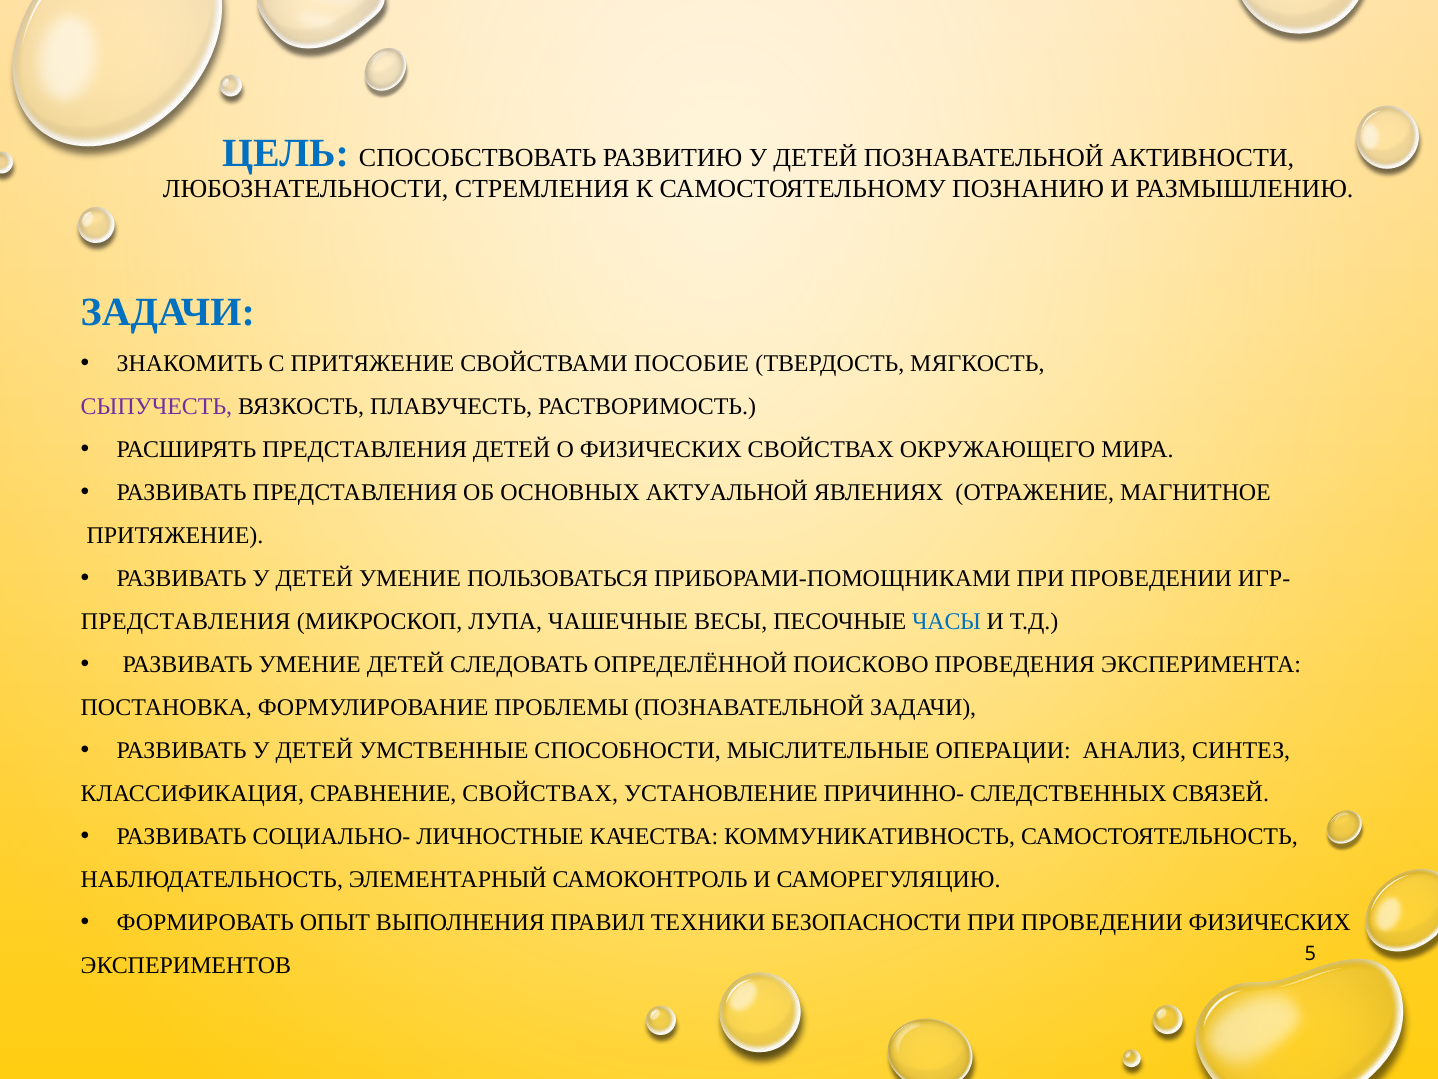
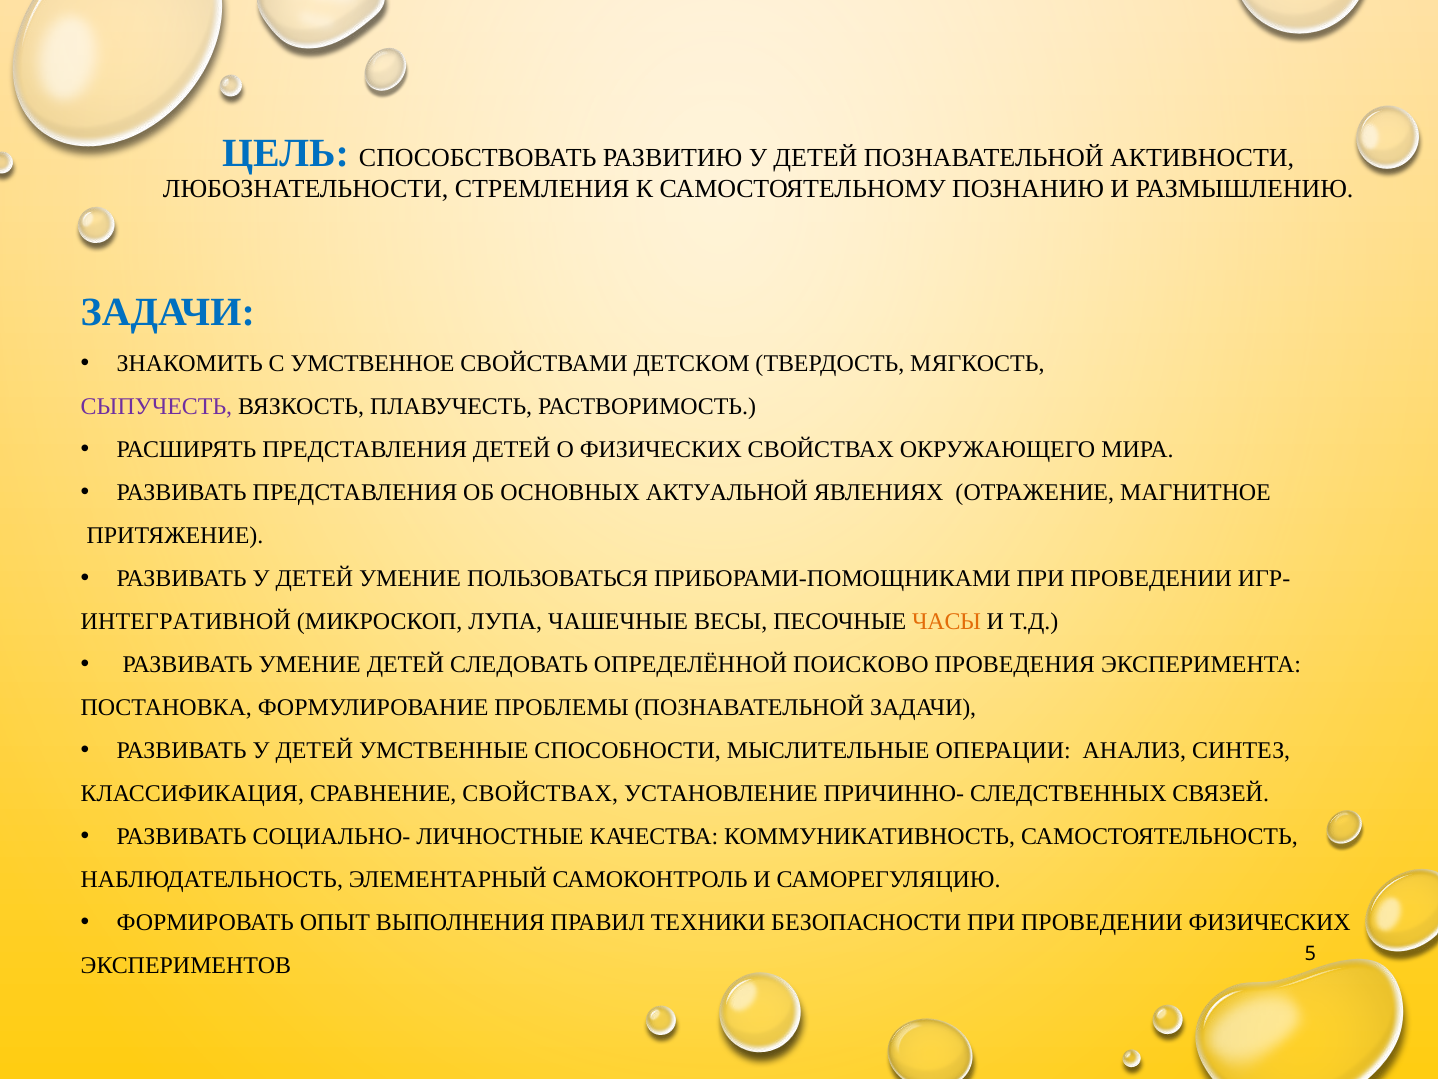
С ПРИТЯЖЕНИЕ: ПРИТЯЖЕНИЕ -> УМСТВЕННОЕ (373, 364)
ПОСОБИЕ: ПОСОБИЕ -> ДЕТСКОМ (692, 364)
ПРЕДСТАВЛЕНИЯ: ПРЕДСТАВЛЕНИЯ -> ИНТЕГРАТИВНОЙ (186, 622)
ЧАСЫ colour: blue -> orange (947, 622)
